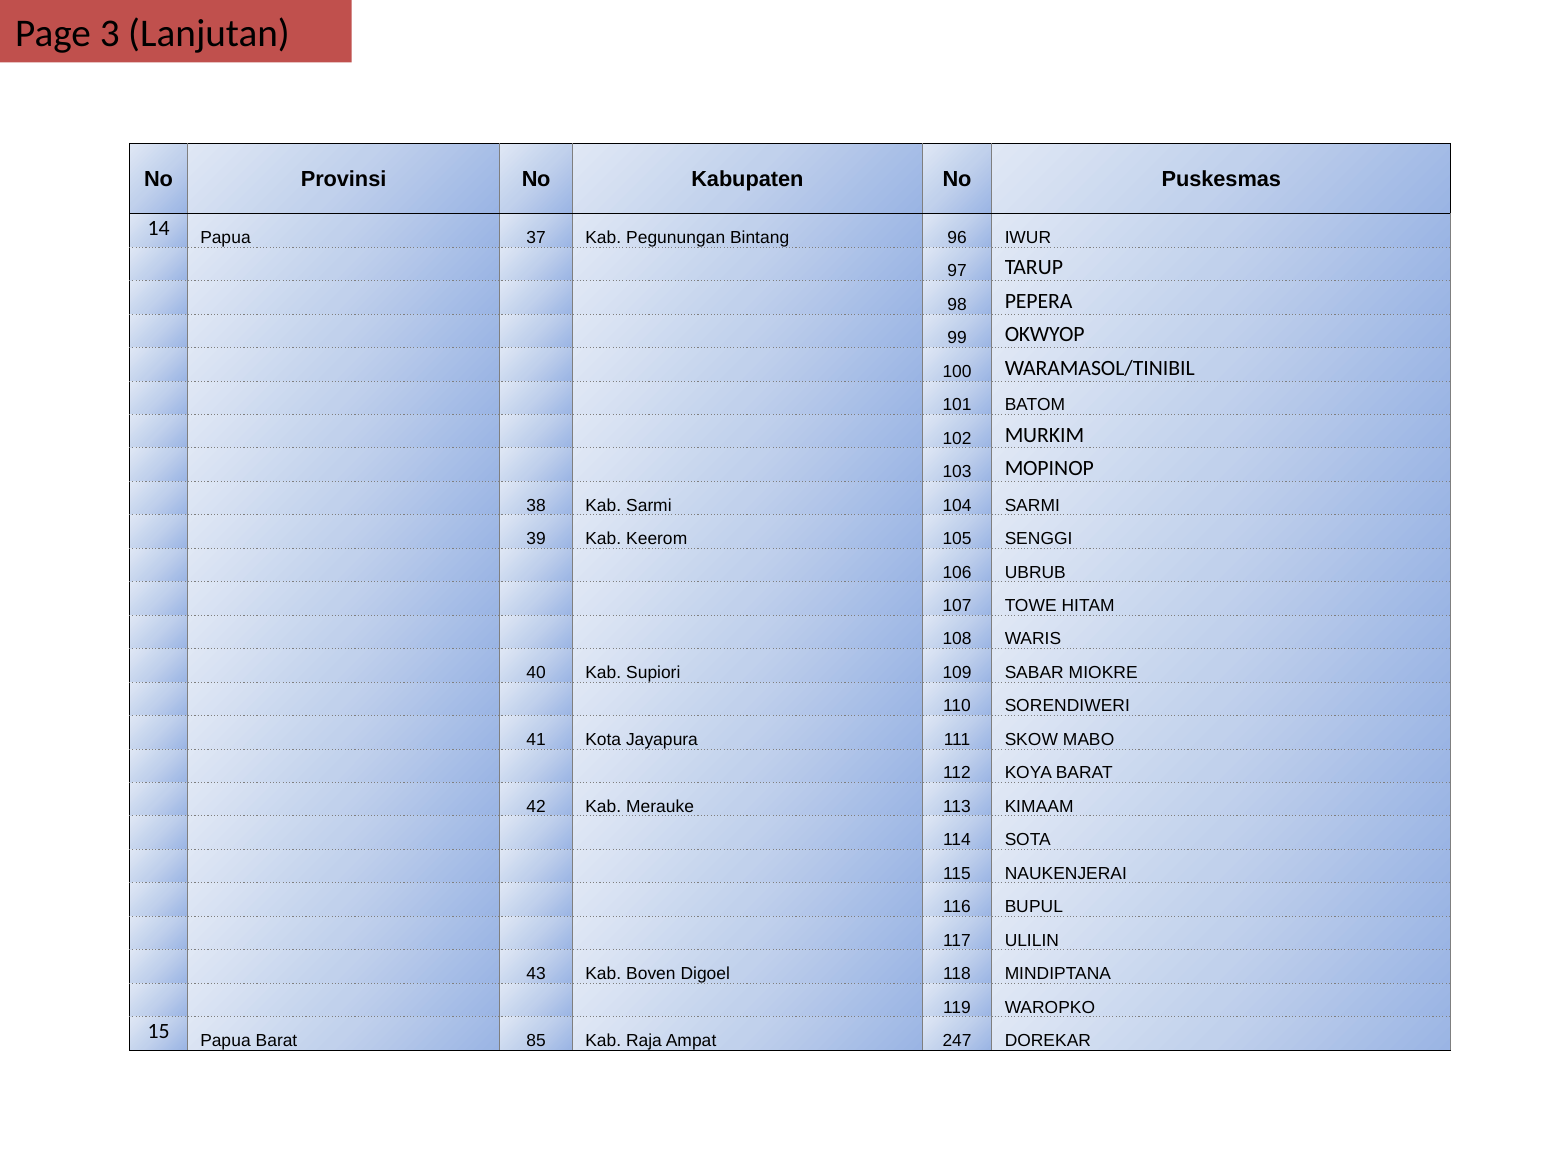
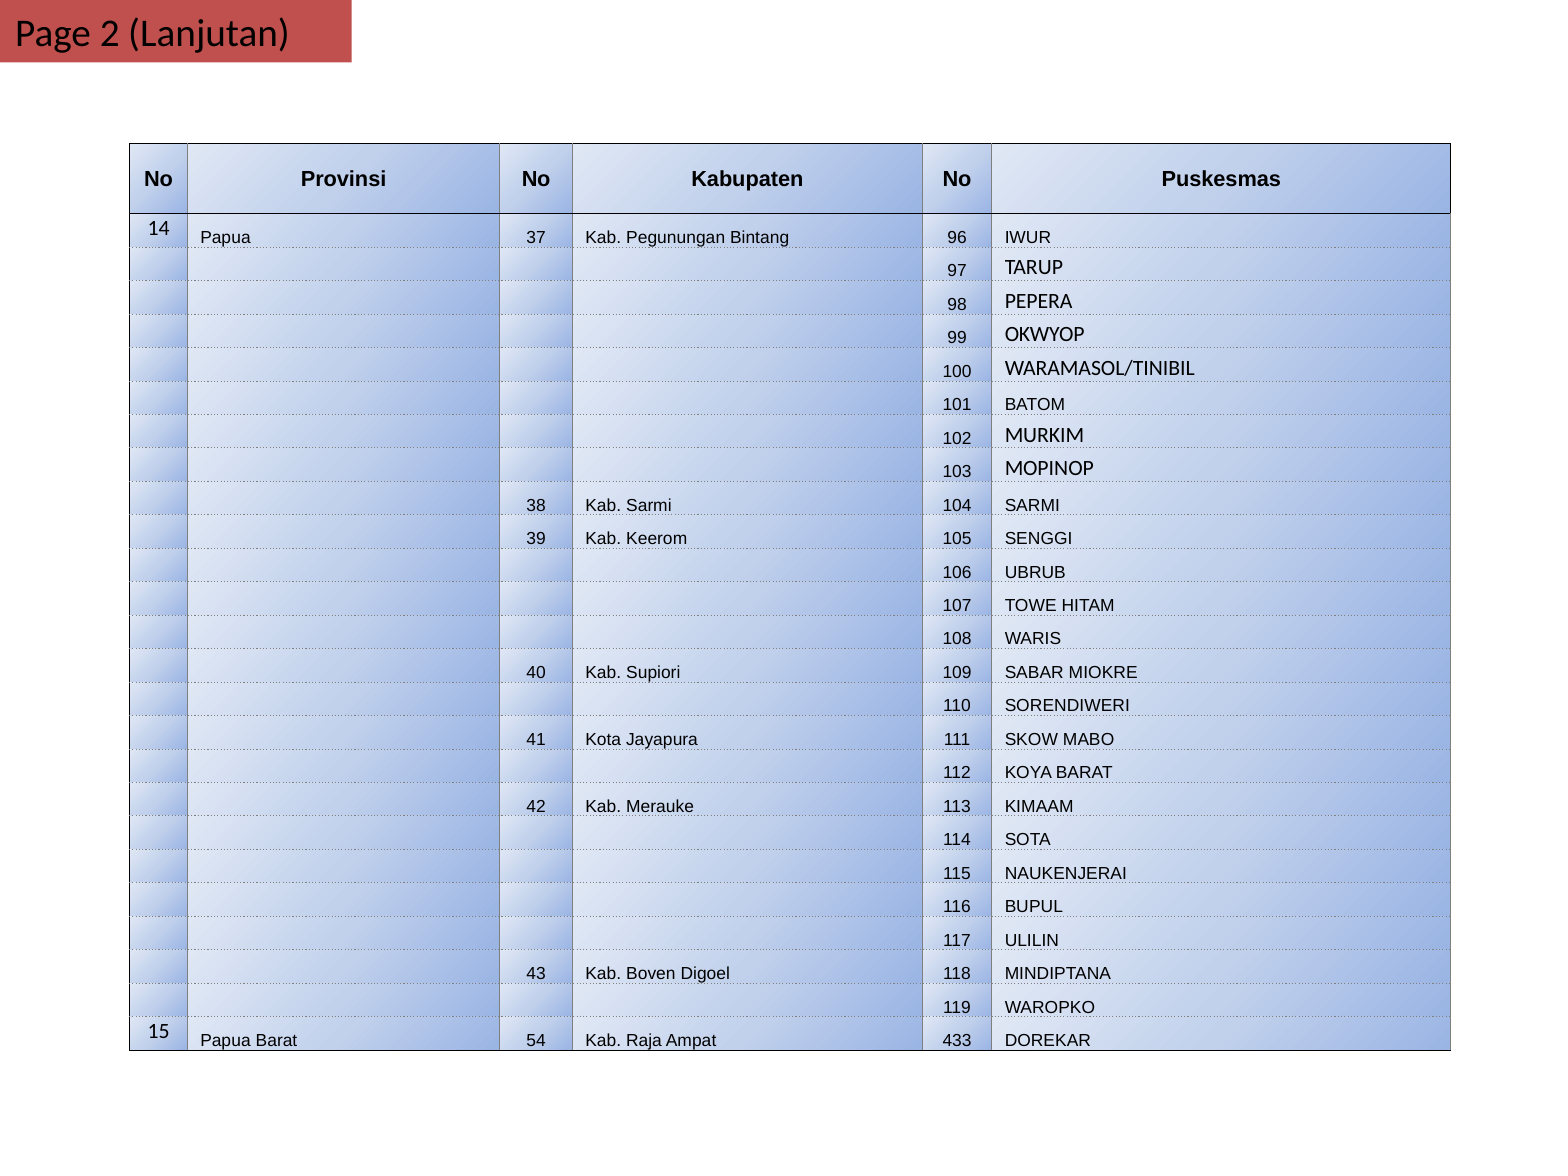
3: 3 -> 2 (110, 34)
85: 85 -> 54 (536, 1041)
247: 247 -> 433 (957, 1041)
